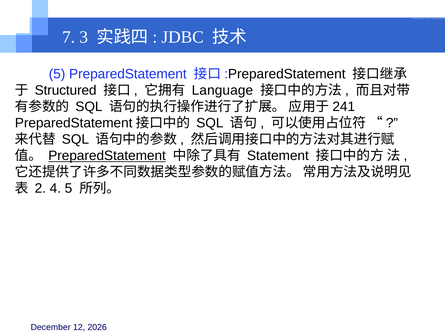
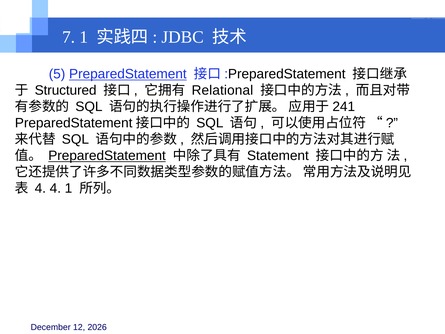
7 3: 3 -> 1 (84, 37)
PreparedStatement underline: none -> present (128, 74)
Language: Language -> Relational (222, 90)
2: 2 -> 4 (40, 188)
4 5: 5 -> 1 (69, 188)
